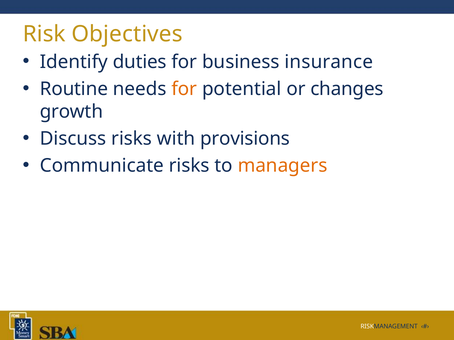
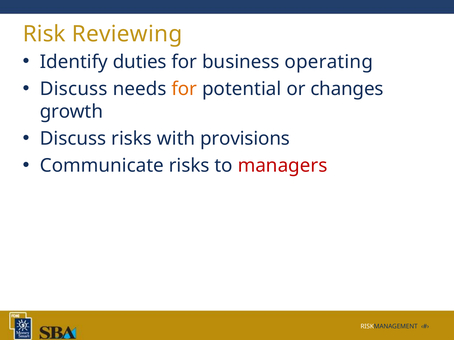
Objectives: Objectives -> Reviewing (127, 34)
insurance: insurance -> operating (329, 62)
Routine: Routine -> Discuss (74, 89)
managers colour: orange -> red (283, 166)
